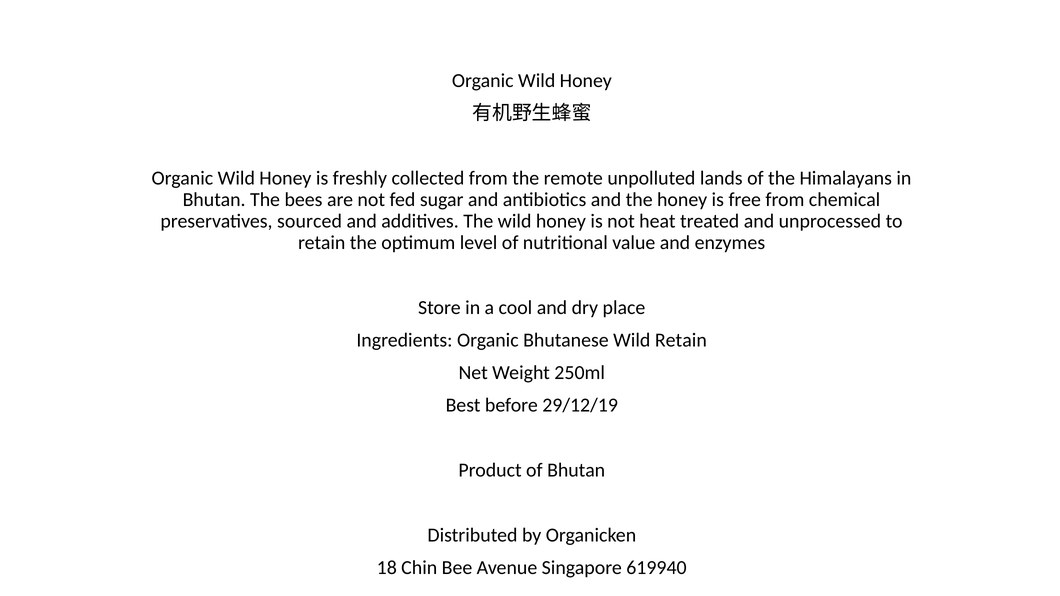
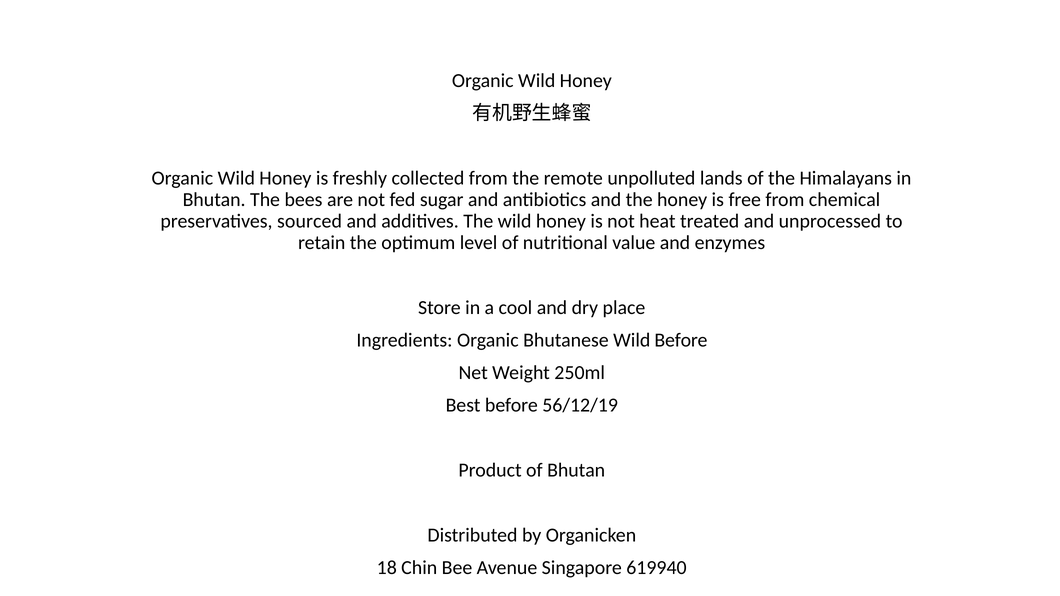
Wild Retain: Retain -> Before (681, 340)
29/12/19: 29/12/19 -> 56/12/19 (580, 405)
